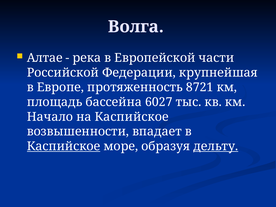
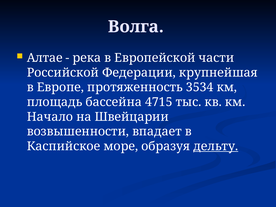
8721: 8721 -> 3534 (200, 87)
6027: 6027 -> 4715 (159, 102)
на Каспийское: Каспийское -> Швейцарии (132, 117)
Каспийское underline: present -> none (64, 146)
